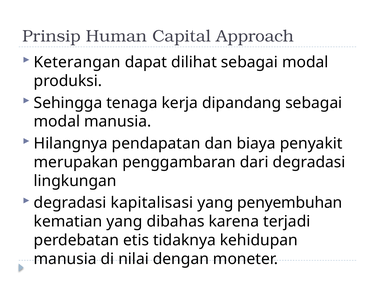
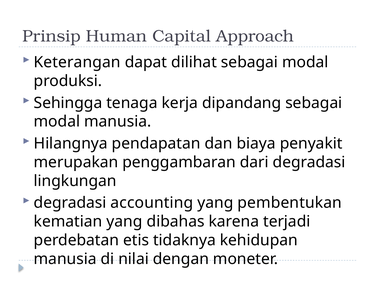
kapitalisasi: kapitalisasi -> accounting (152, 203)
penyembuhan: penyembuhan -> pembentukan (290, 203)
